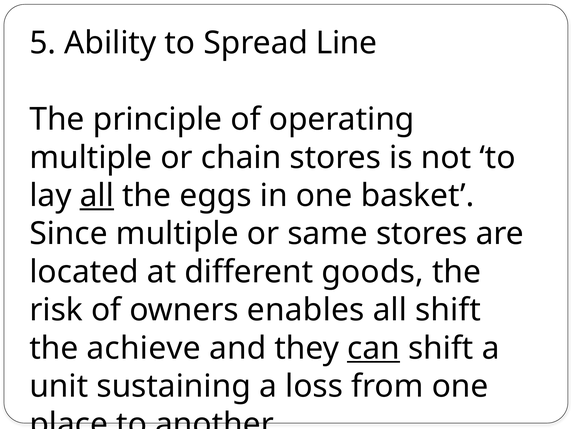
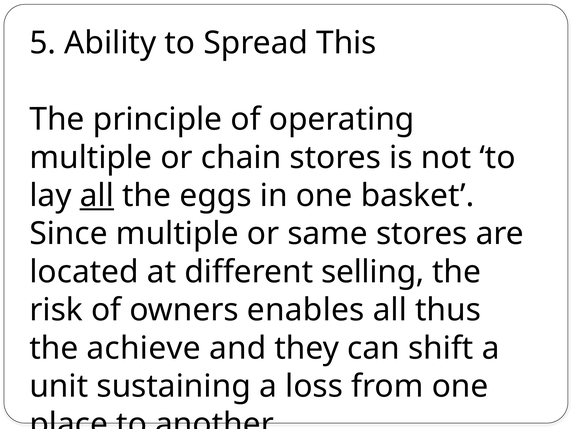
Line: Line -> This (346, 43)
goods: goods -> selling (373, 272)
all shift: shift -> thus (448, 310)
can underline: present -> none (374, 348)
